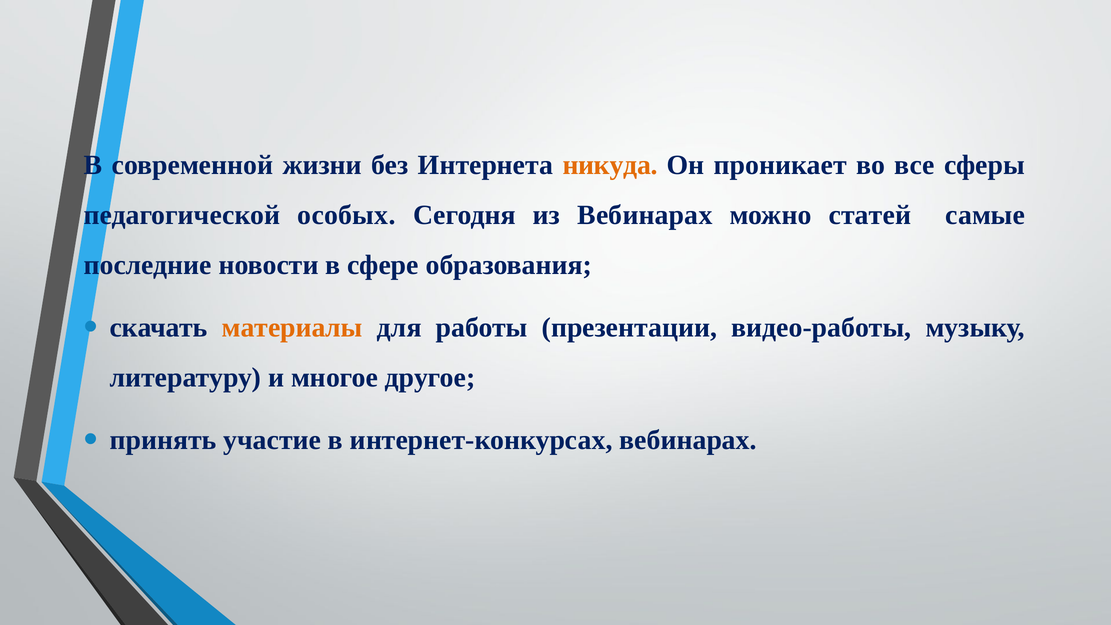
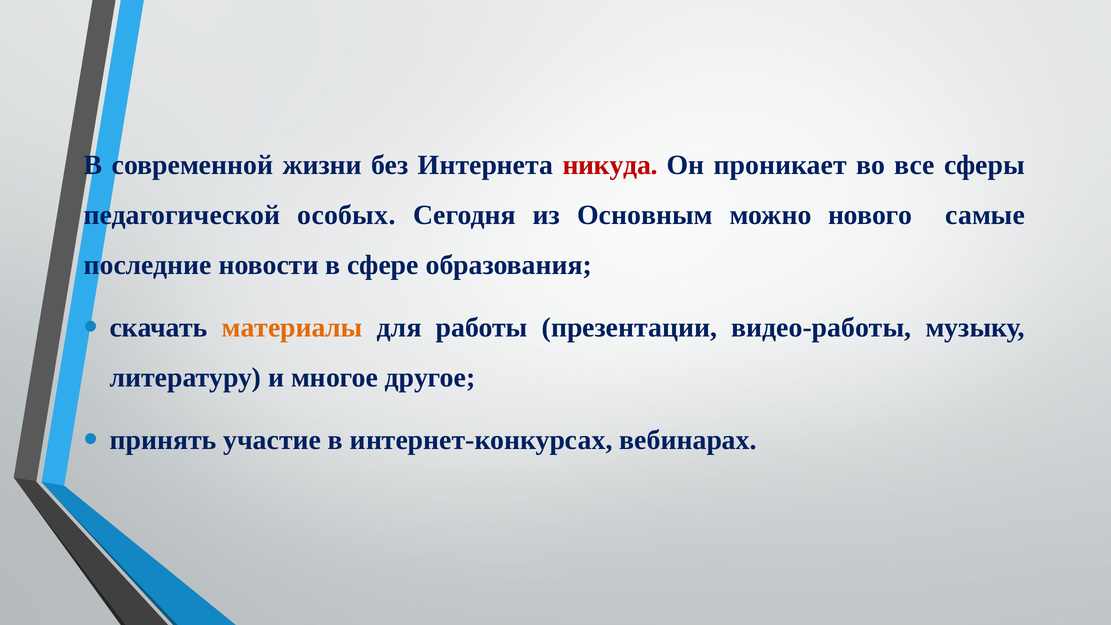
никуда colour: orange -> red (610, 165)
из Вебинарах: Вебинарах -> Основным (645, 215)
статей: статей -> нового (870, 215)
